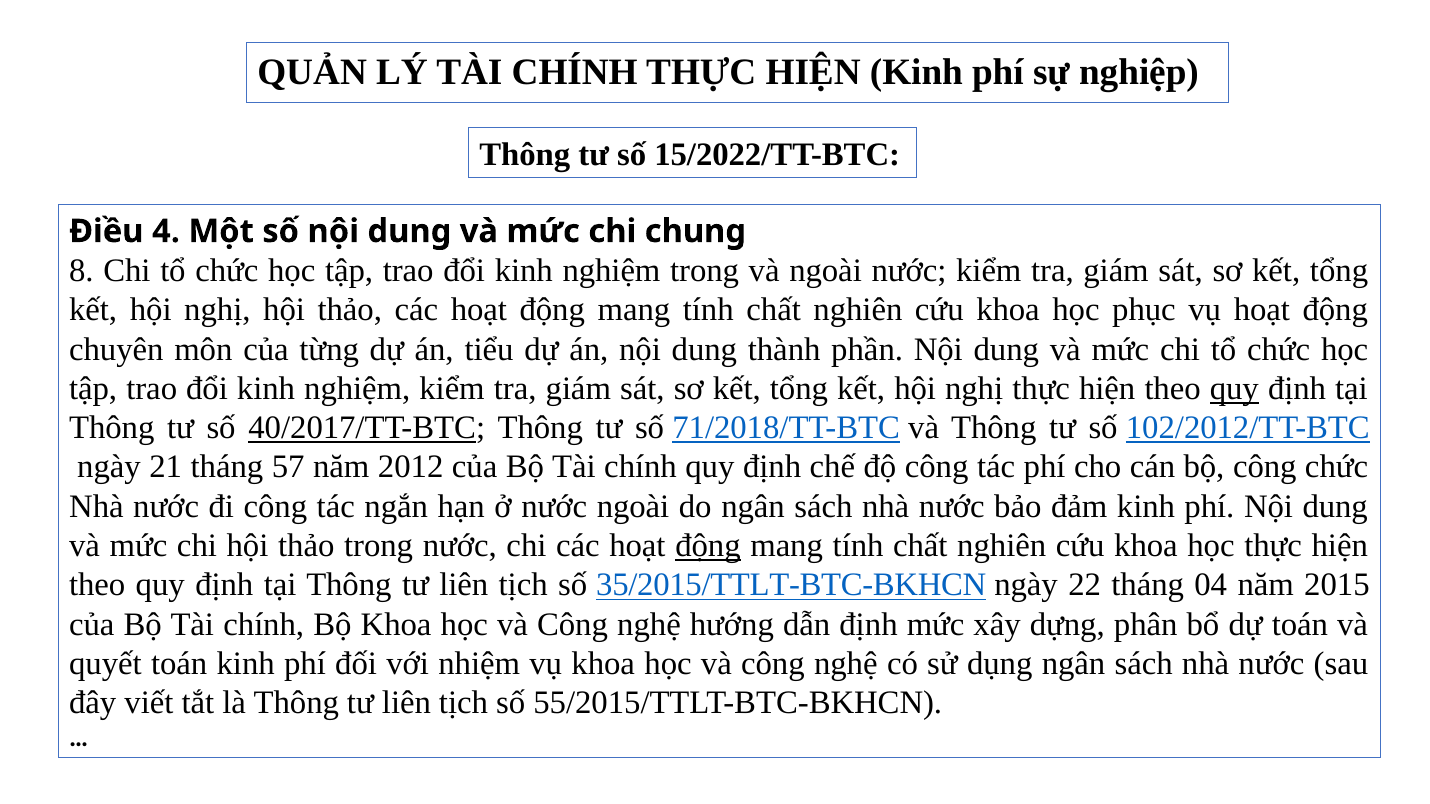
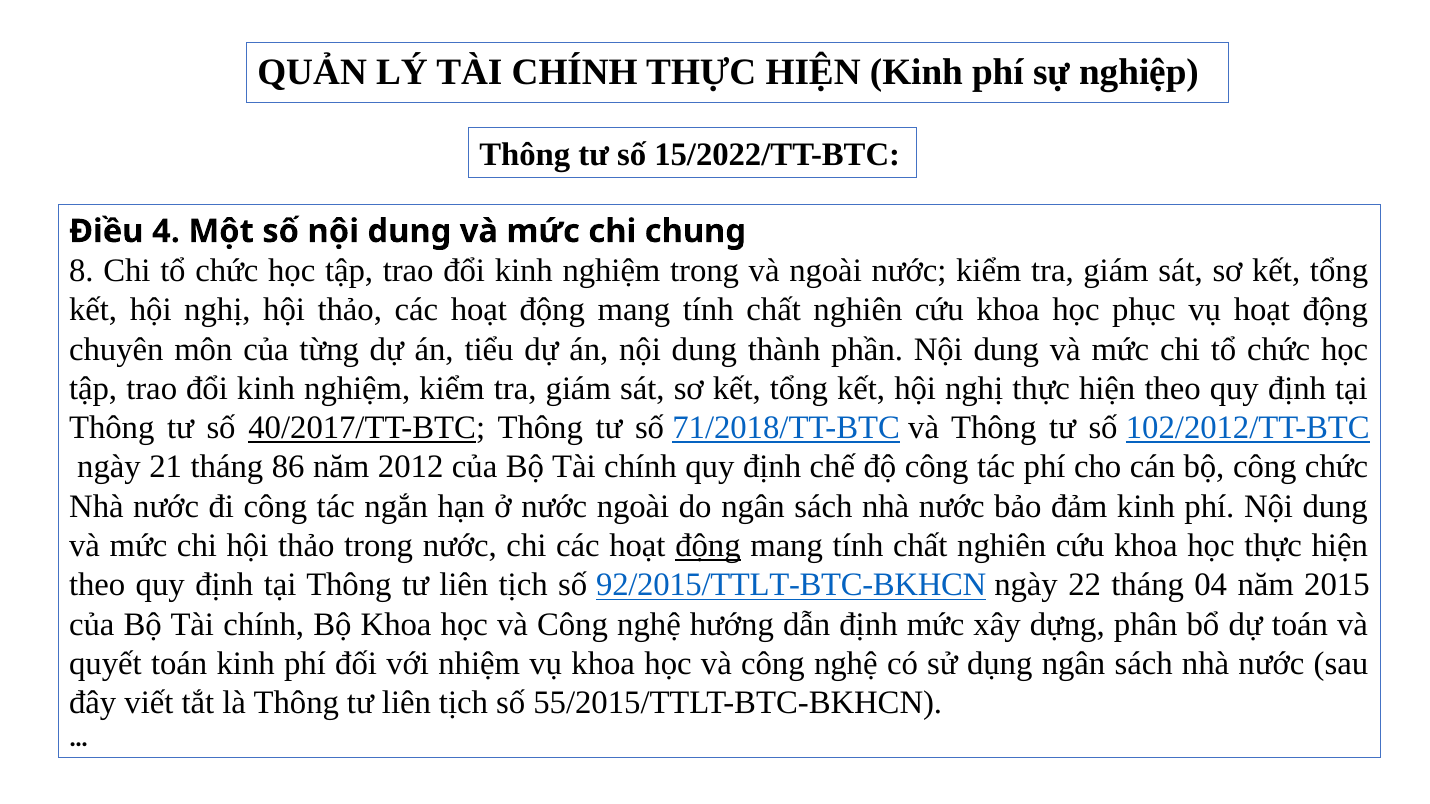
quy underline: present -> none (1234, 389)
57: 57 -> 86 (288, 467)
35/2015/TTLT-BTC-BKHCN: 35/2015/TTLT-BTC-BKHCN -> 92/2015/TTLT-BTC-BKHCN (791, 585)
